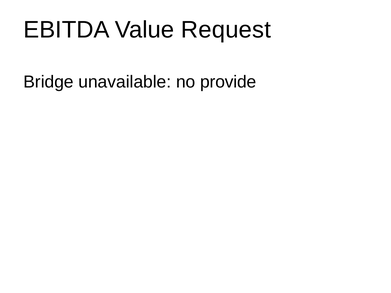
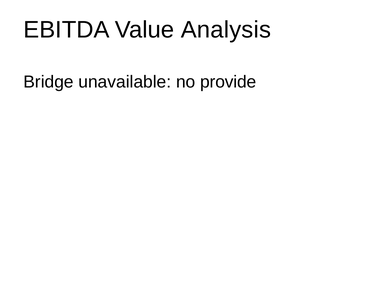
Request: Request -> Analysis (226, 30)
